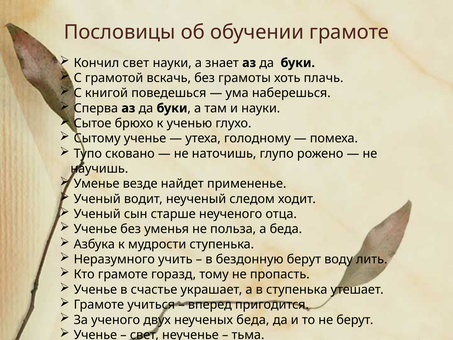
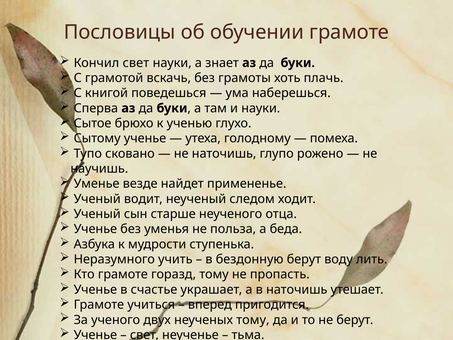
в ступенька: ступенька -> наточишь (297, 289)
неученых беда: беда -> тому (253, 320)
